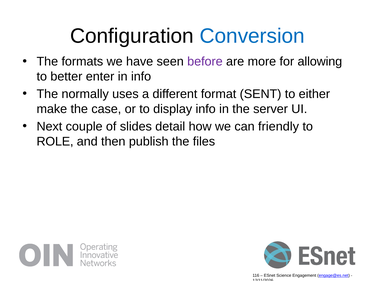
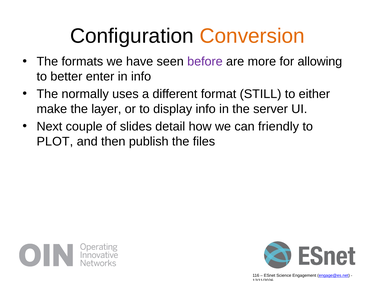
Conversion colour: blue -> orange (252, 36)
SENT: SENT -> STILL (261, 94)
case: case -> layer (106, 109)
ROLE: ROLE -> PLOT (55, 142)
